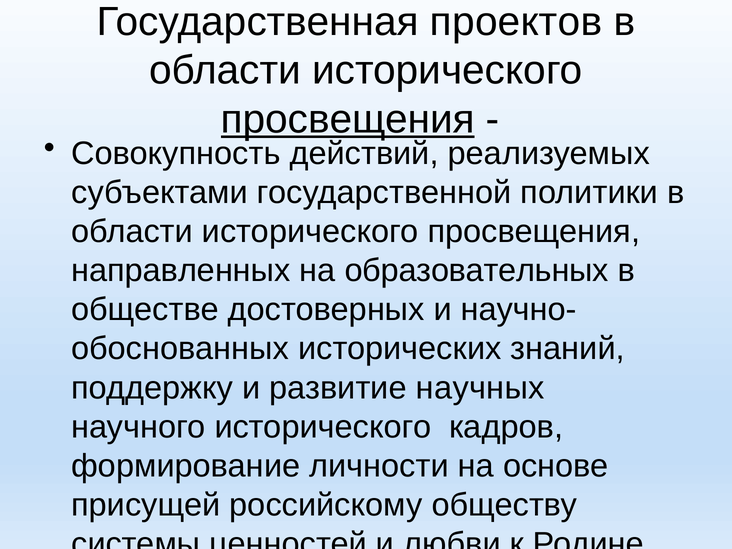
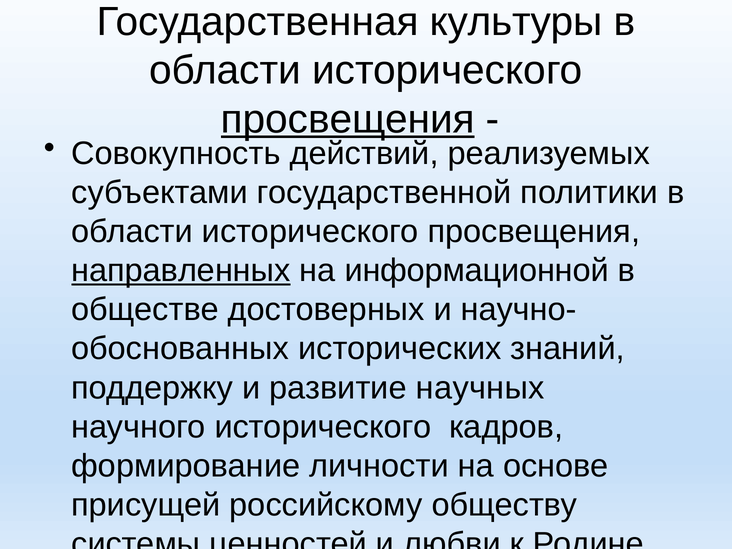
проектов: проектов -> культуры (516, 22)
направленных underline: none -> present (181, 271)
образовательных: образовательных -> информационной (477, 271)
